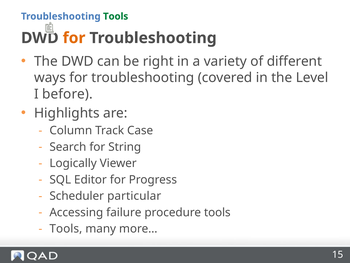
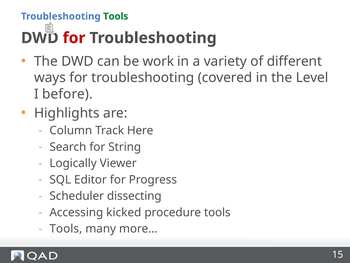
for colour: orange -> red (74, 38)
right: right -> work (158, 61)
Case: Case -> Here (140, 130)
particular: particular -> dissecting (134, 196)
failure: failure -> kicked (124, 212)
